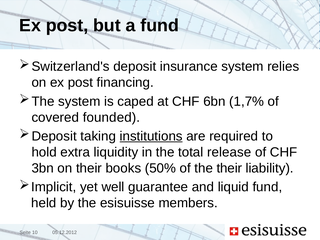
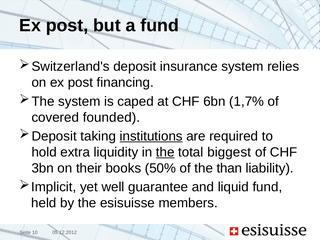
the underline: none -> present (165, 152)
release: release -> biggest (229, 152)
the their: their -> than (229, 168)
